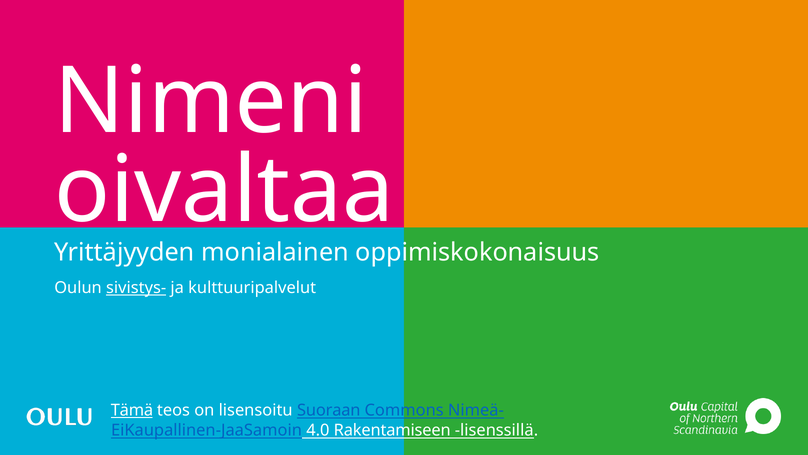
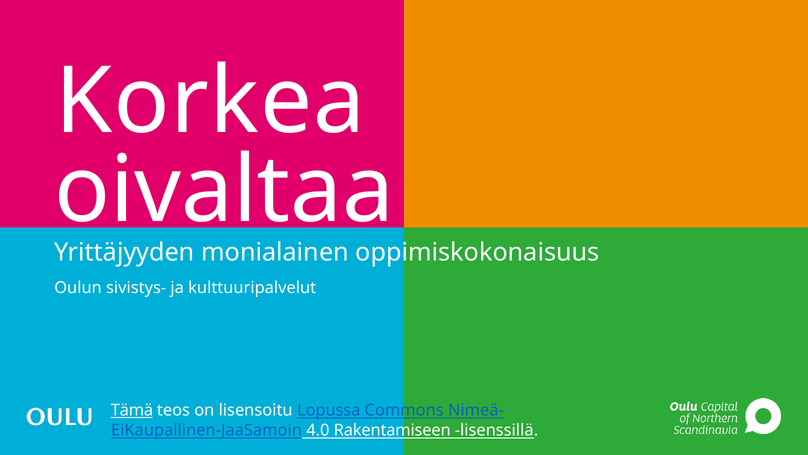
Nimeni: Nimeni -> Korkea (210, 101)
sivistys- underline: present -> none (136, 288)
Suoraan: Suoraan -> Lopussa (329, 410)
